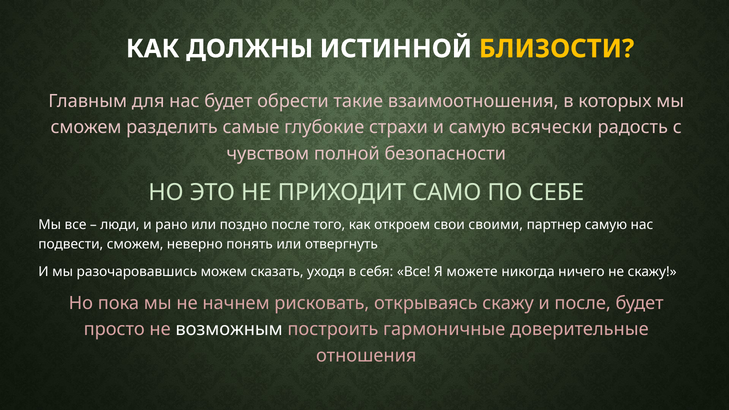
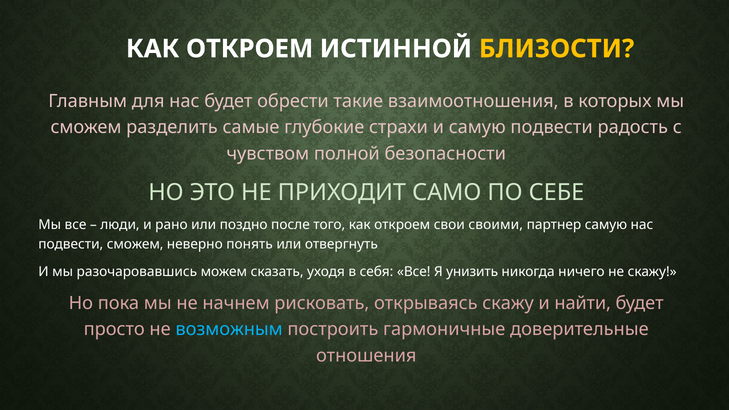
ДОЛЖНЫ: ДОЛЖНЫ -> ОТКРОЕМ (250, 49)
самую всячески: всячески -> подвести (552, 127)
можете: можете -> унизить (472, 272)
и после: после -> найти (583, 303)
возможным colour: white -> light blue (229, 329)
